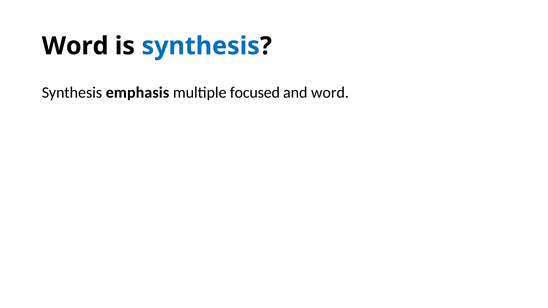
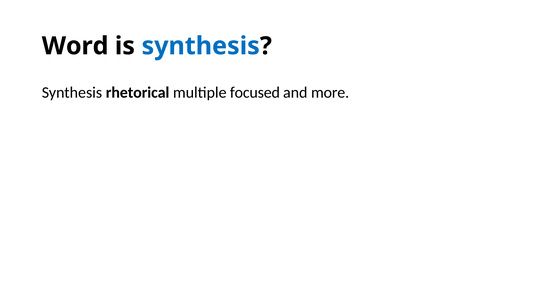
emphasis: emphasis -> rhetorical (138, 93)
and word: word -> more (330, 93)
